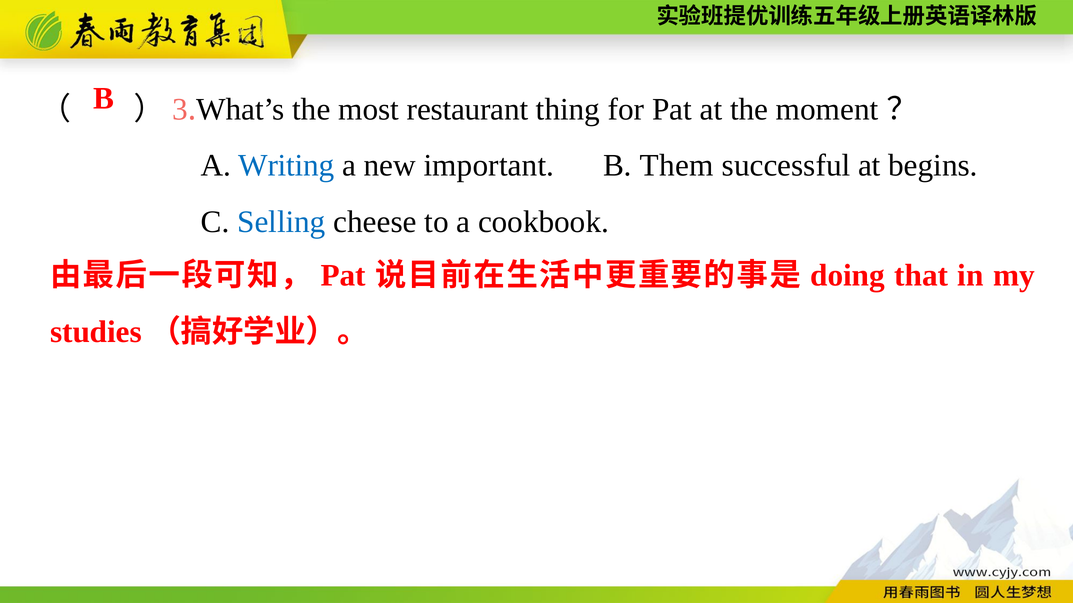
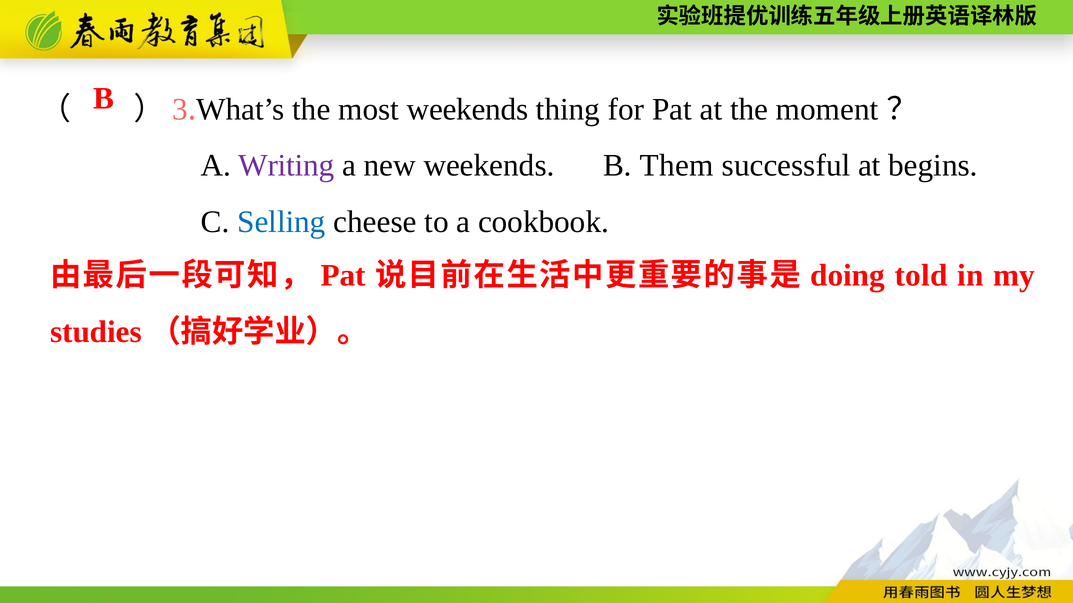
most restaurant: restaurant -> weekends (468, 109)
Writing colour: blue -> purple (286, 166)
new important: important -> weekends (489, 166)
that: that -> told (921, 276)
